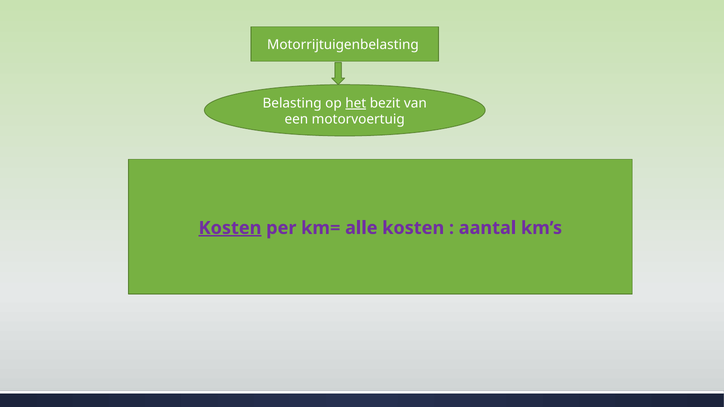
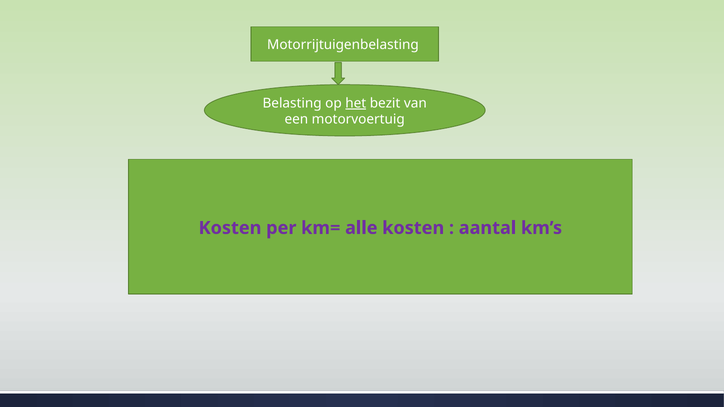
Kosten underline: present -> none (230, 228)
